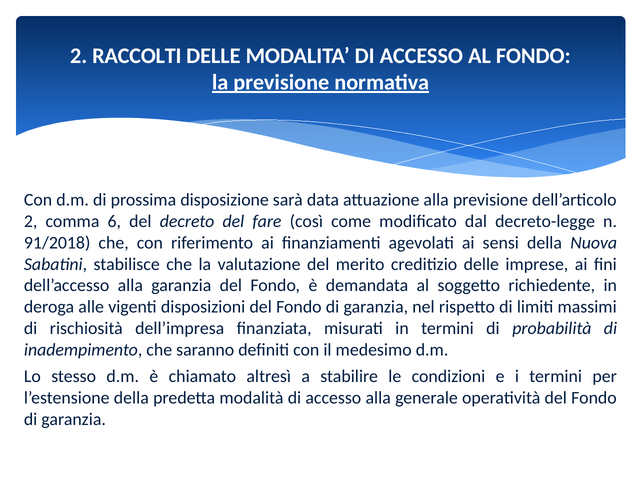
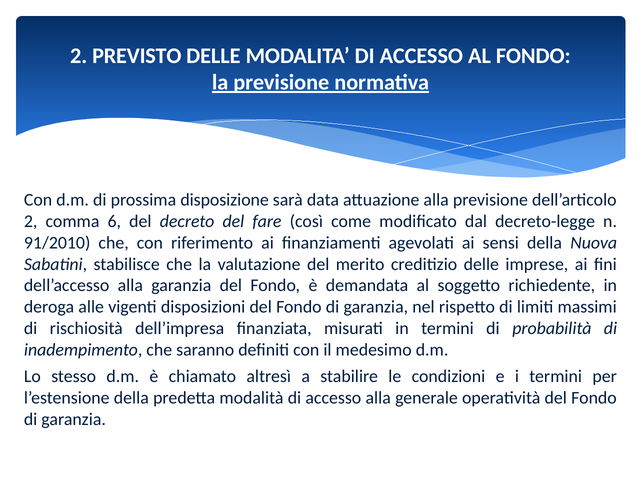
RACCOLTI: RACCOLTI -> PREVISTO (137, 56)
91/2018: 91/2018 -> 91/2010 (57, 243)
